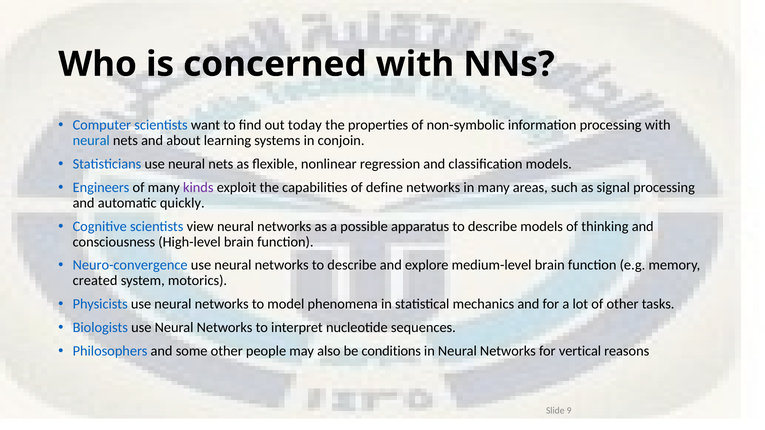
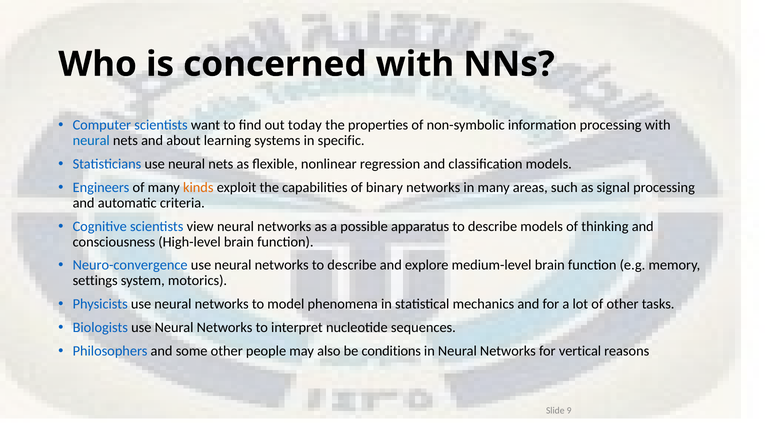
conjoin: conjoin -> specific (341, 141)
kinds colour: purple -> orange (198, 188)
define: define -> binary (384, 188)
quickly: quickly -> criteria (182, 203)
created: created -> settings (95, 281)
